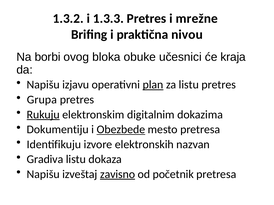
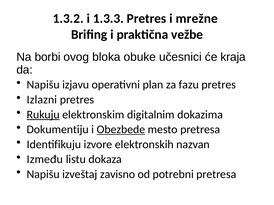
nivou: nivou -> vežbe (187, 35)
plan underline: present -> none (153, 85)
za listu: listu -> fazu (189, 85)
Grupa: Grupa -> Izlazni (42, 100)
Gradiva: Gradiva -> Između (45, 160)
zavisno underline: present -> none (118, 175)
početnik: početnik -> potrebni (173, 175)
